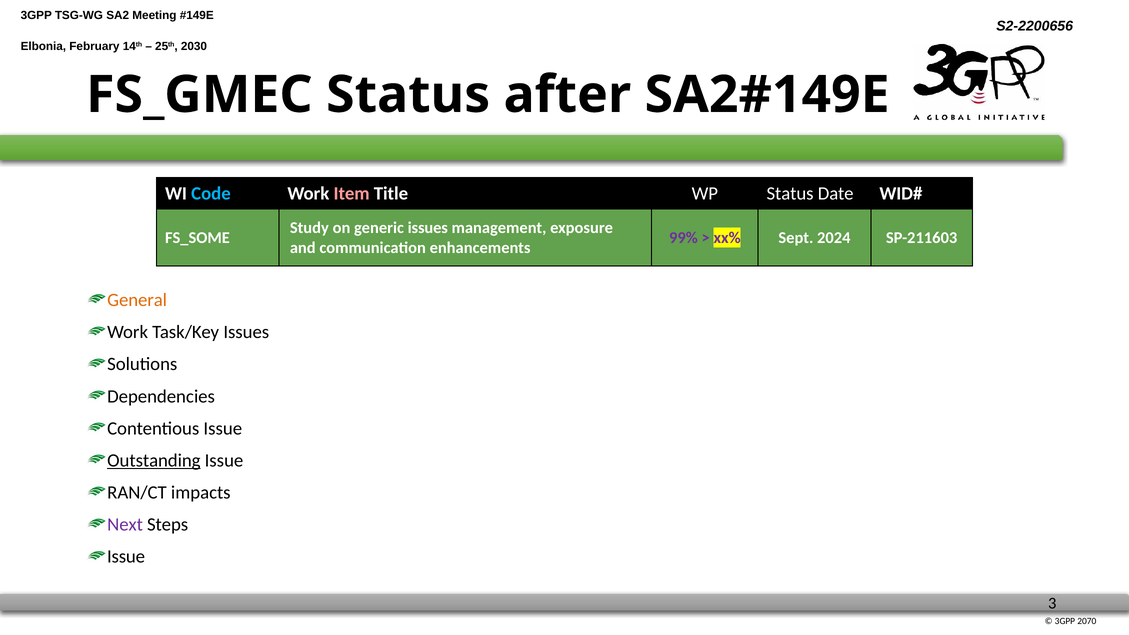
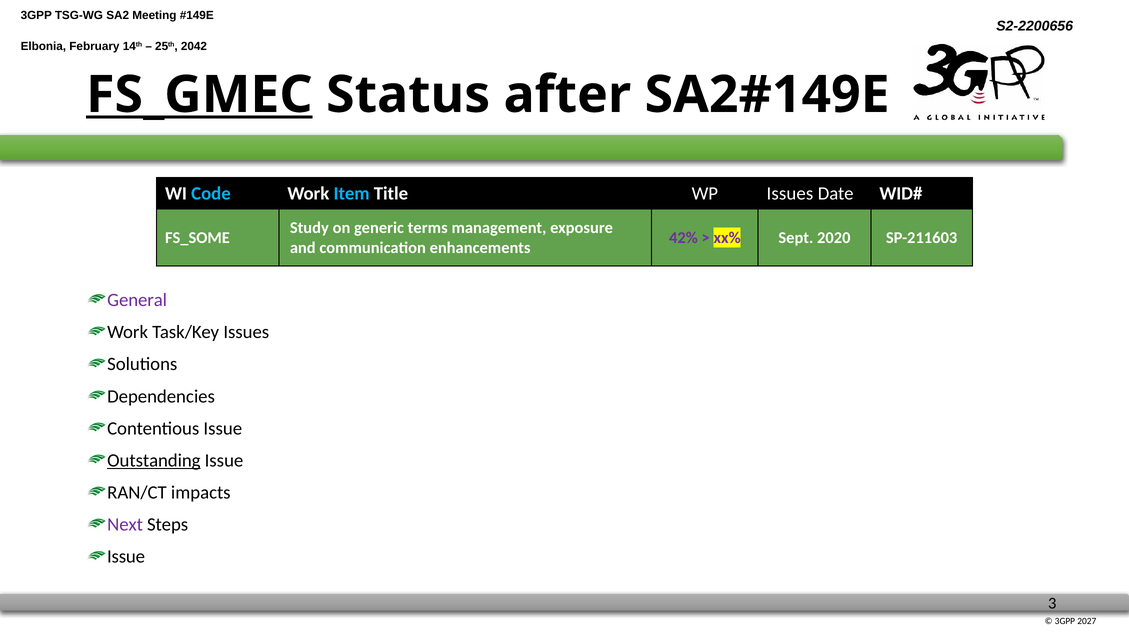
2030: 2030 -> 2042 (194, 46)
FS_GMEC underline: none -> present (199, 95)
Item colour: pink -> light blue (352, 194)
WP Status: Status -> Issues (790, 194)
generic issues: issues -> terms (428, 228)
99%: 99% -> 42% (683, 238)
2024: 2024 -> 2020 (834, 238)
General colour: orange -> purple (137, 300)
2070: 2070 -> 2027 (1087, 621)
